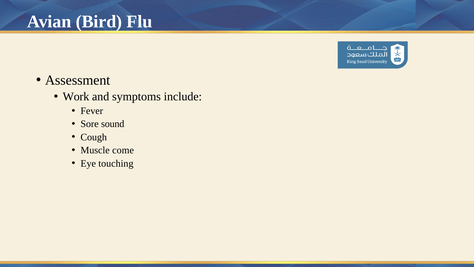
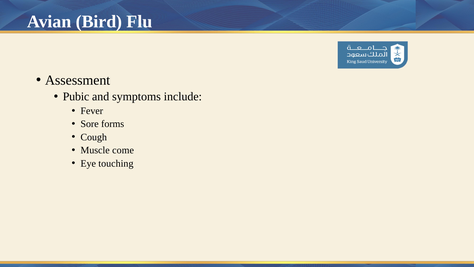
Work: Work -> Pubic (76, 96)
sound: sound -> forms (113, 124)
